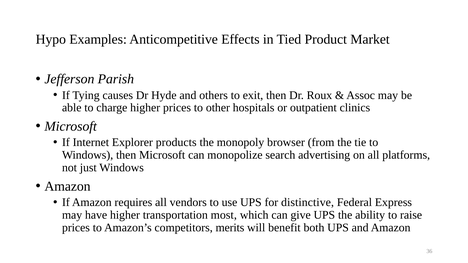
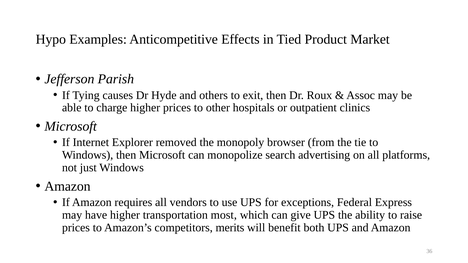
products: products -> removed (176, 143)
distinctive: distinctive -> exceptions (308, 203)
